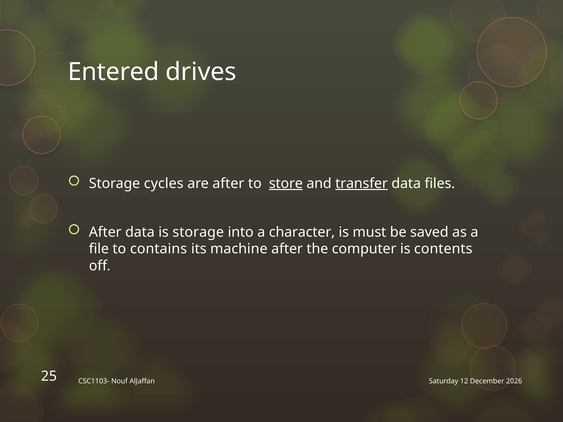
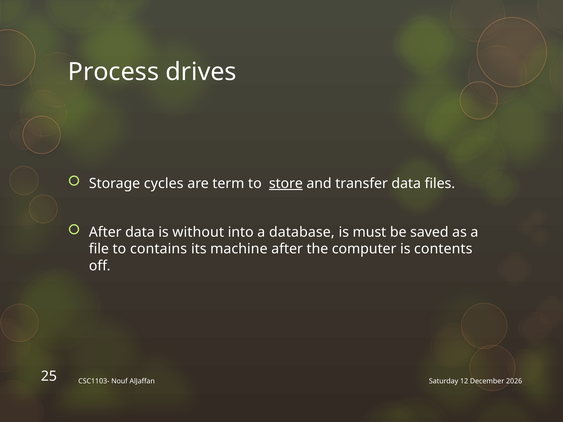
Entered: Entered -> Process (113, 72)
are after: after -> term (228, 183)
transfer underline: present -> none (362, 183)
is storage: storage -> without (198, 232)
character: character -> database (302, 232)
